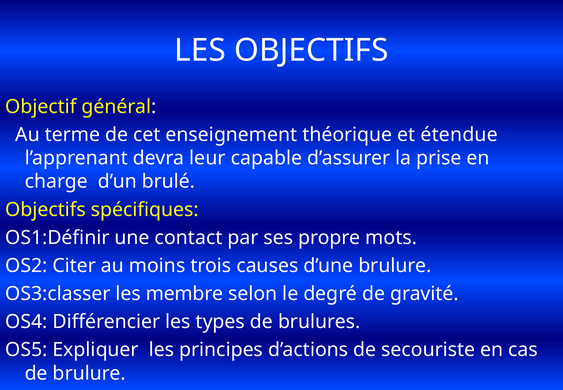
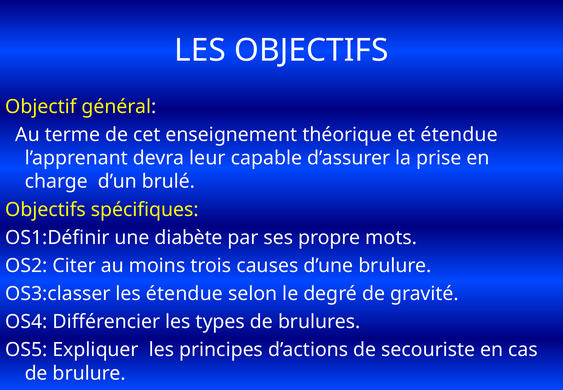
contact: contact -> diabète (189, 238)
les membre: membre -> étendue (184, 294)
